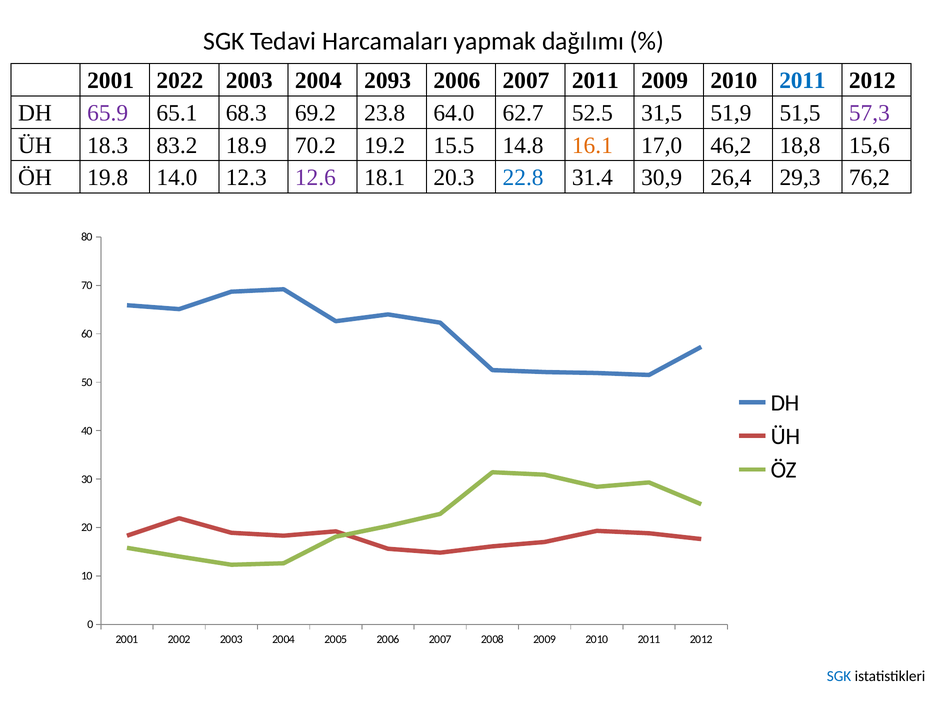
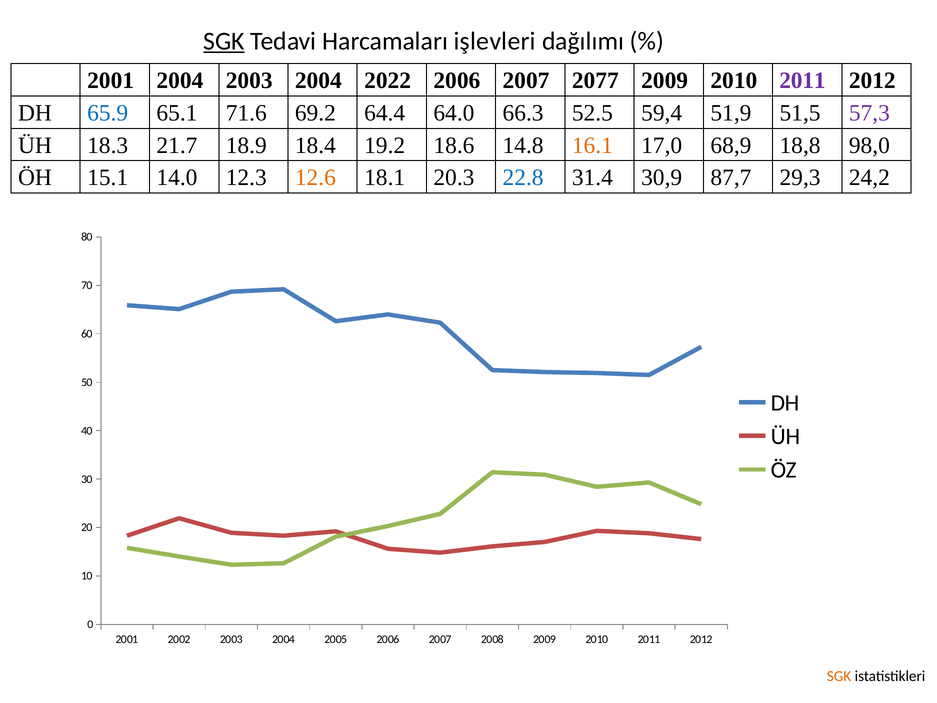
SGK underline: none -> present (224, 41)
yapmak: yapmak -> işlevleri (495, 41)
2001 2022: 2022 -> 2004 (180, 81)
2093: 2093 -> 2022 (388, 81)
2007 2011: 2011 -> 2077 (595, 81)
2011 colour: blue -> purple (802, 81)
65.9 colour: purple -> blue (108, 113)
68.3: 68.3 -> 71.6 (246, 113)
23.8: 23.8 -> 64.4 (385, 113)
62.7: 62.7 -> 66.3 (523, 113)
31,5: 31,5 -> 59,4 (662, 113)
83.2: 83.2 -> 21.7 (177, 145)
70.2: 70.2 -> 18.4 (315, 145)
15.5: 15.5 -> 18.6 (454, 145)
46,2: 46,2 -> 68,9 (731, 145)
15,6: 15,6 -> 98,0 (869, 145)
19.8: 19.8 -> 15.1 (108, 178)
12.6 colour: purple -> orange (315, 178)
26,4: 26,4 -> 87,7 (731, 178)
76,2: 76,2 -> 24,2 (869, 178)
SGK colour: blue -> orange (839, 676)
